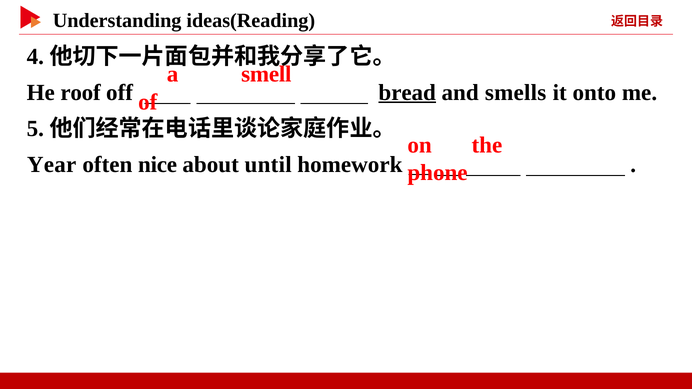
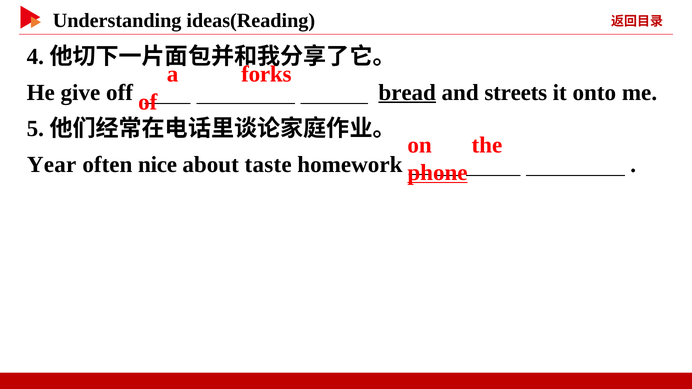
smell: smell -> forks (266, 74)
roof: roof -> give (80, 93)
smells: smells -> streets (516, 93)
until: until -> taste (268, 165)
phone underline: none -> present (437, 173)
